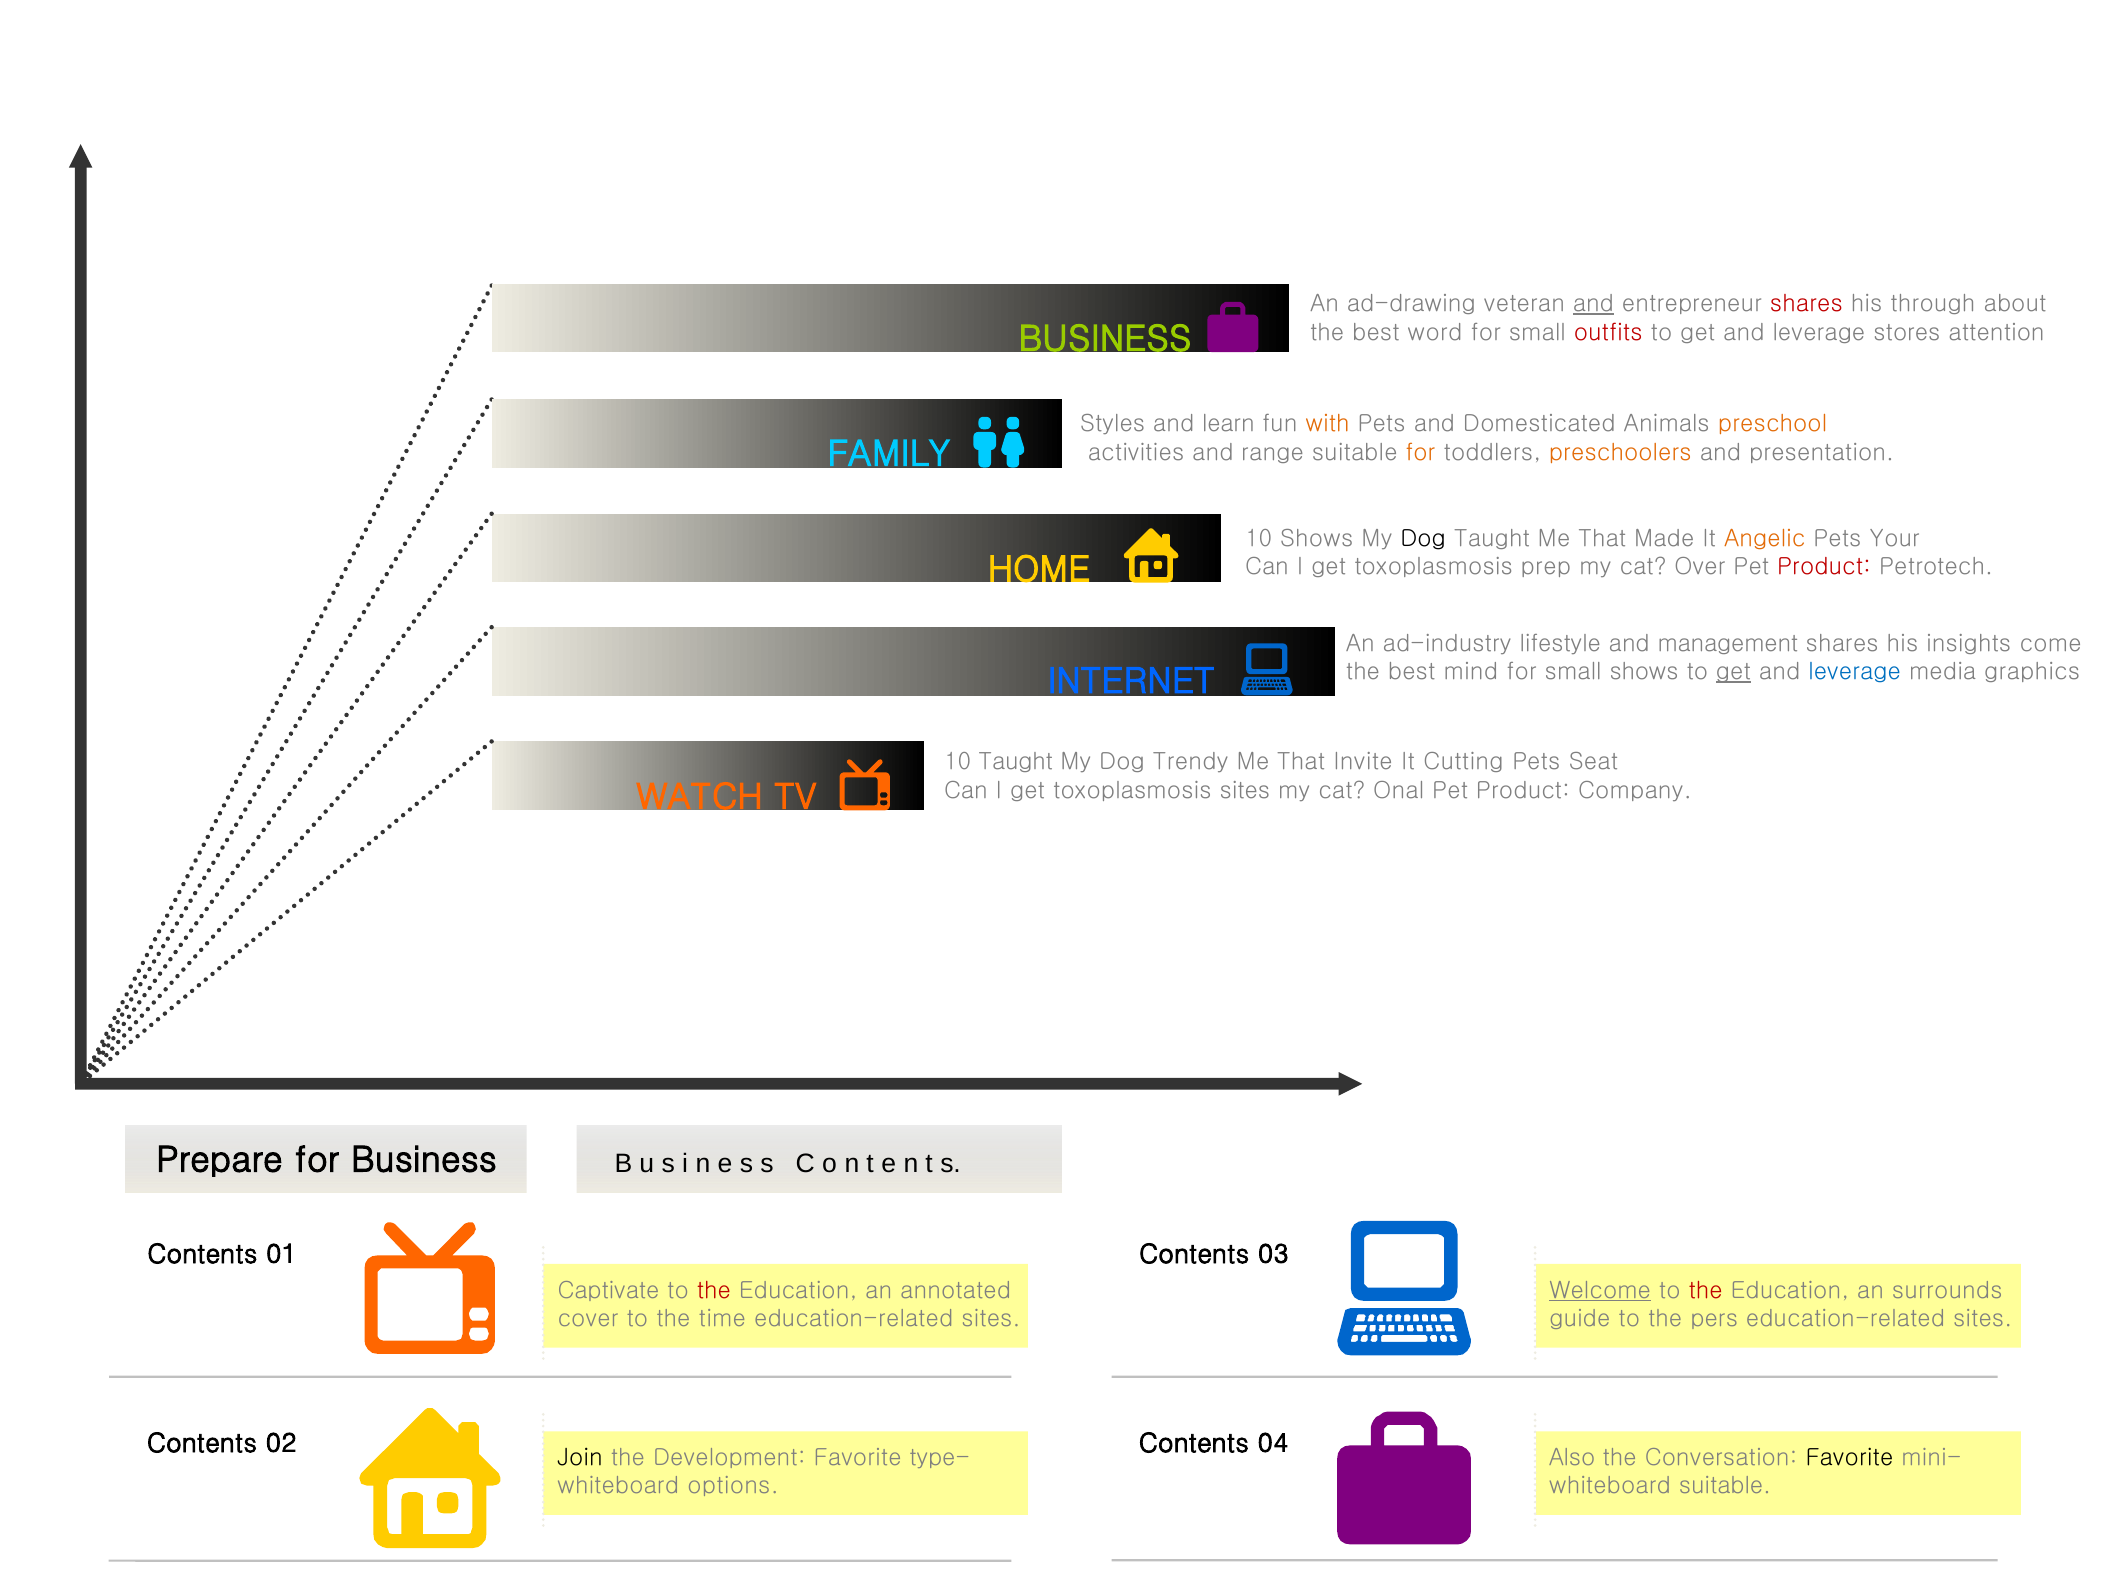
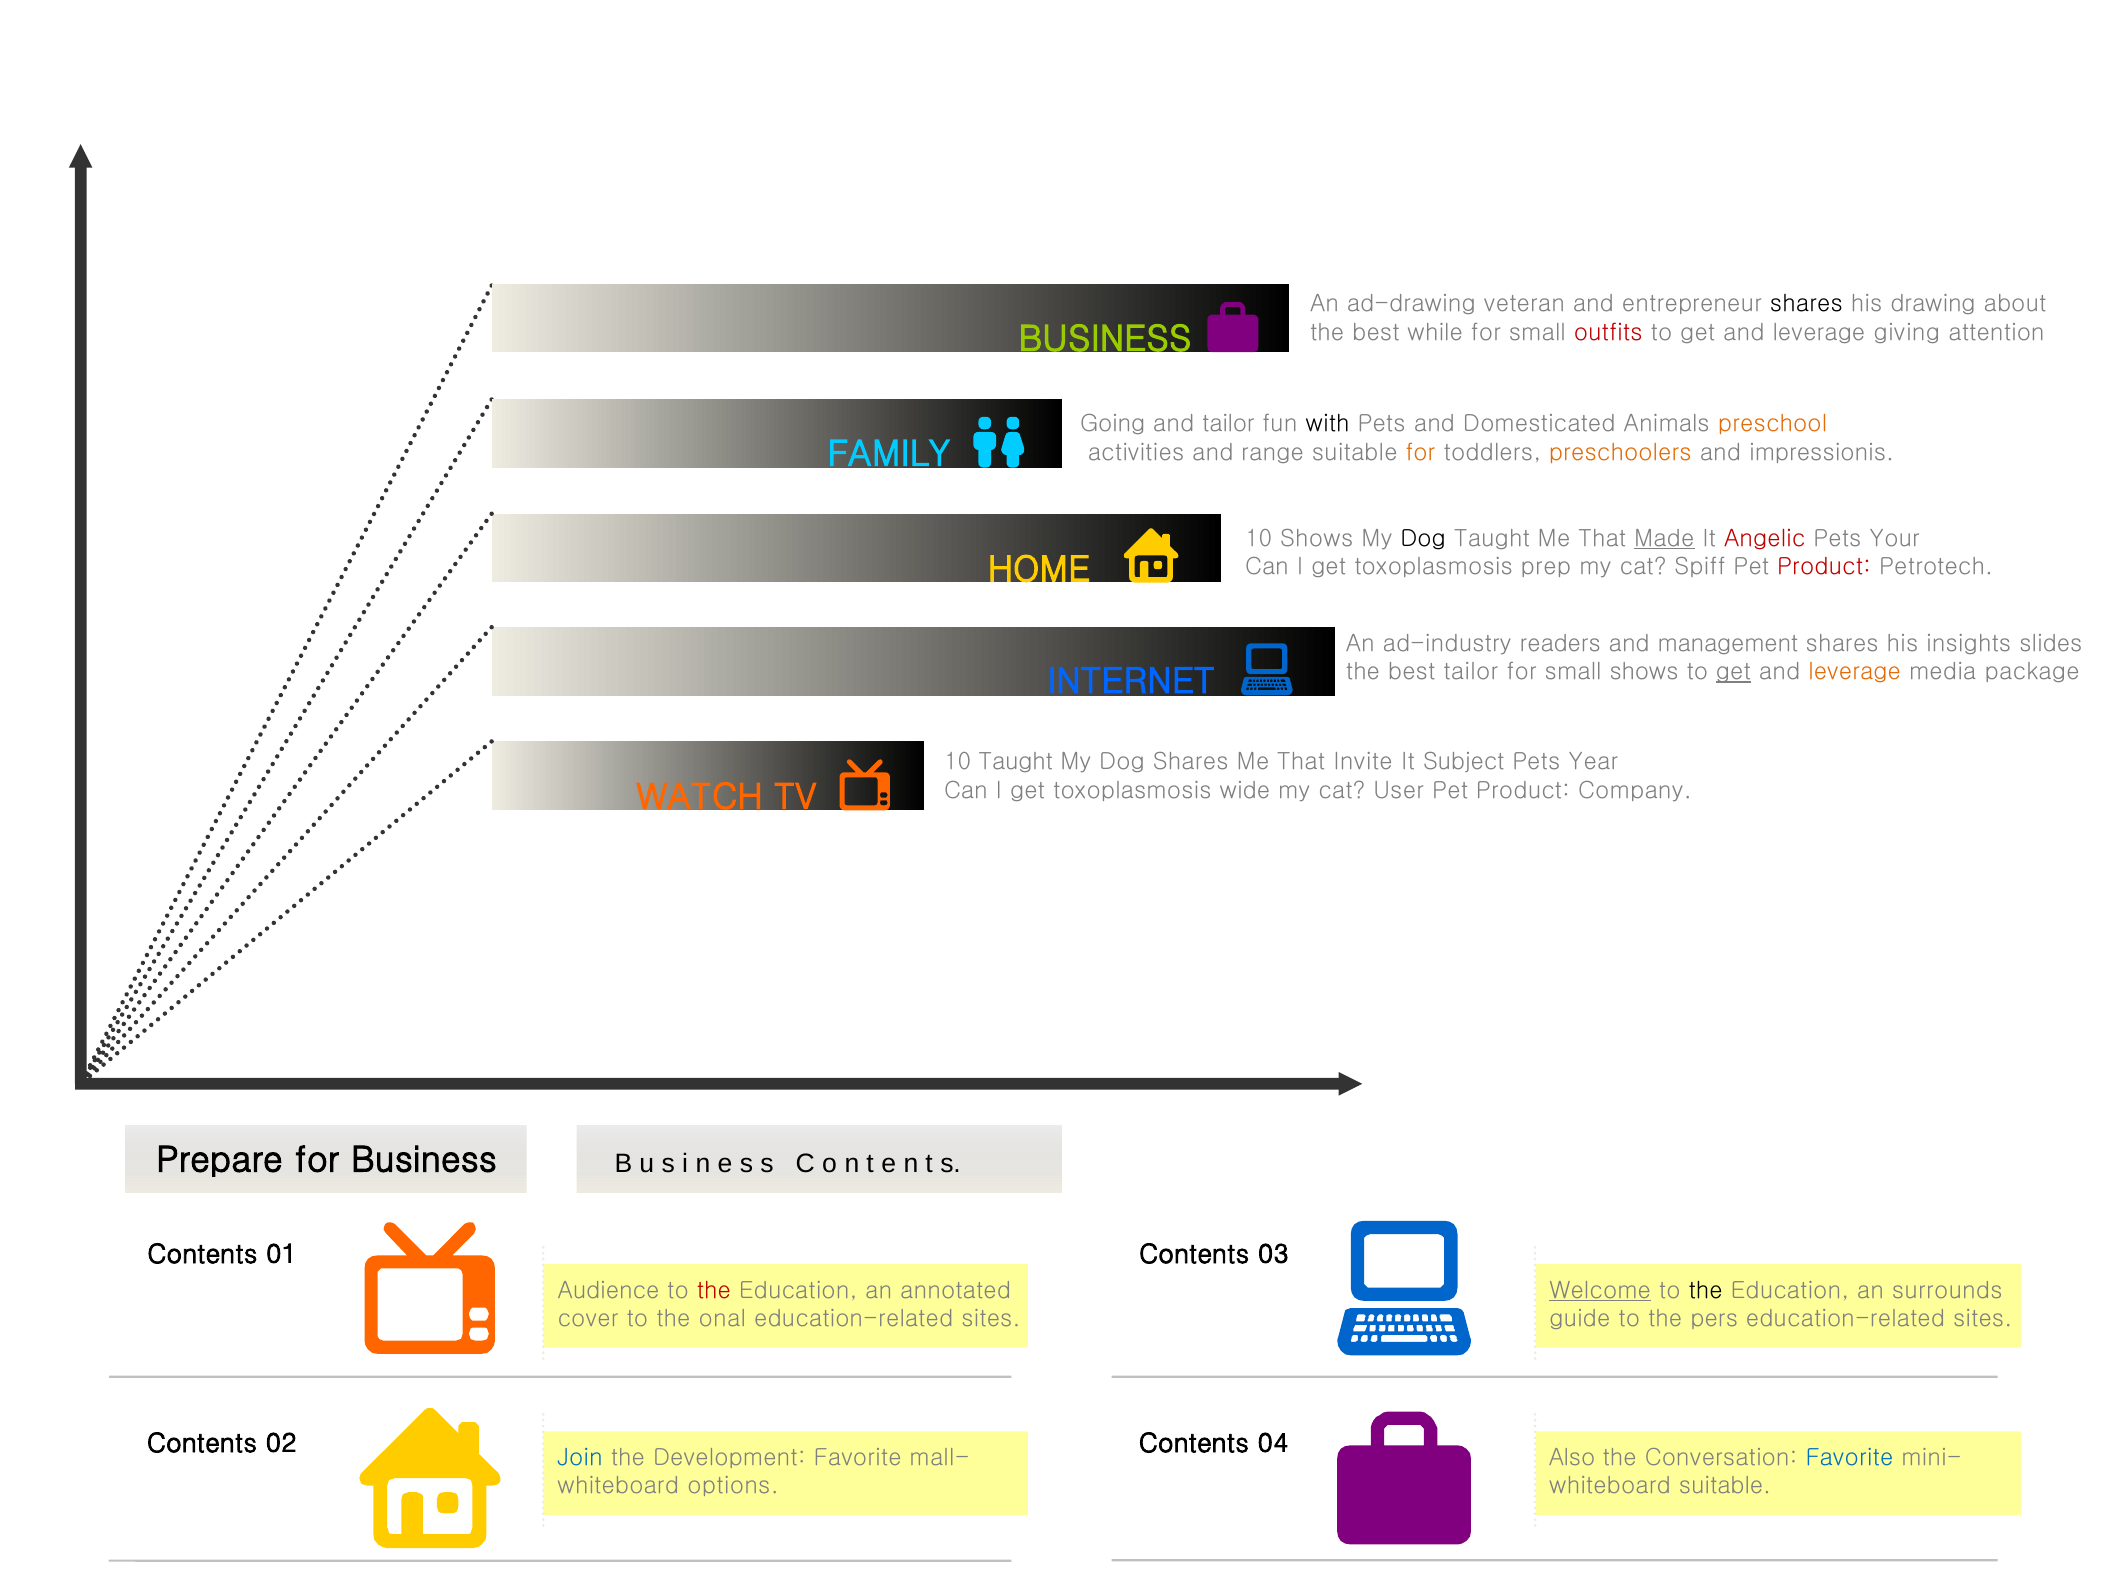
and underline: present -> none (1593, 304)
shares colour: red -> black (1806, 304)
through: through -> drawing (1933, 304)
word: word -> while (1435, 332)
stores: stores -> giving (1907, 332)
Styles: Styles -> Going (1113, 424)
and learn: learn -> tailor (1228, 424)
with colour: orange -> black (1328, 424)
presentation: presentation -> impressionis (1822, 453)
Made underline: none -> present (1664, 539)
Angelic colour: orange -> red (1765, 539)
Over: Over -> Spiff (1700, 567)
lifestyle: lifestyle -> readers (1560, 644)
come: come -> slides (2051, 644)
best mind: mind -> tailor (1471, 672)
leverage colour: blue -> orange (1855, 672)
graphics: graphics -> package (2032, 672)
Dog Trendy: Trendy -> Shares (1191, 762)
Cutting: Cutting -> Subject (1464, 762)
Seat: Seat -> Year (1594, 762)
toxoplasmosis sites: sites -> wide (1245, 791)
Onal: Onal -> User (1399, 791)
Captivate: Captivate -> Audience (609, 1291)
the colour: red -> black (1706, 1291)
time: time -> onal (722, 1319)
Join colour: black -> blue (580, 1458)
type-: type- -> mall- (940, 1458)
Favorite colour: black -> blue (1849, 1458)
